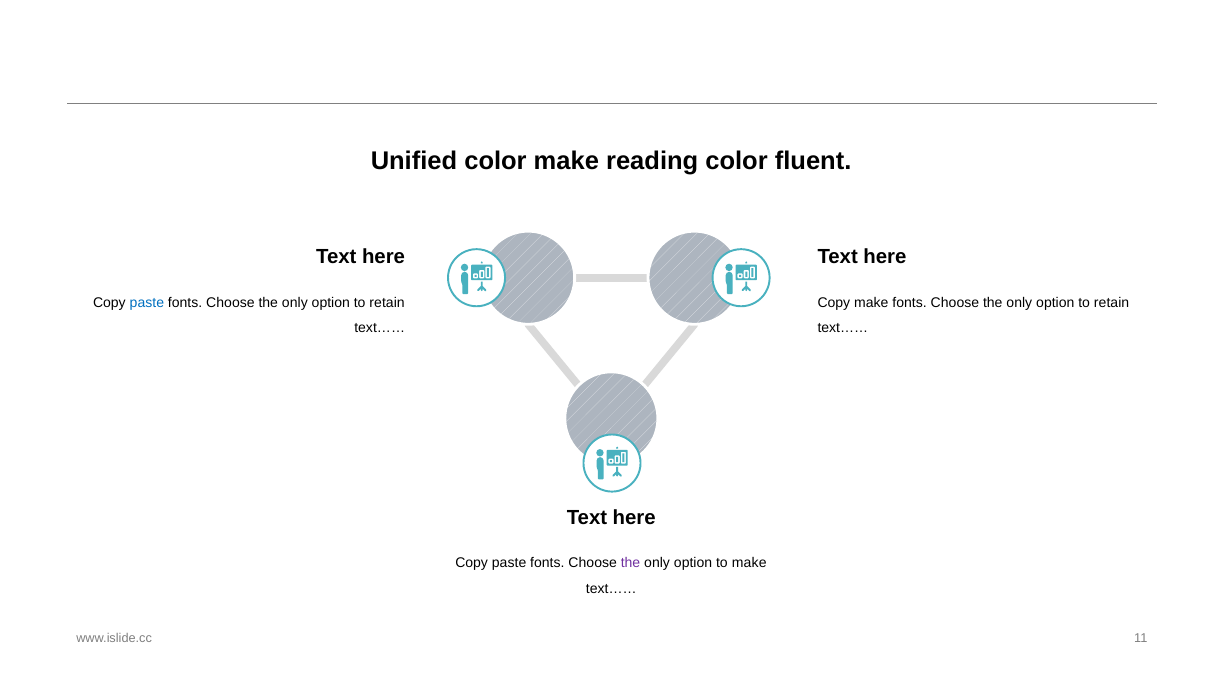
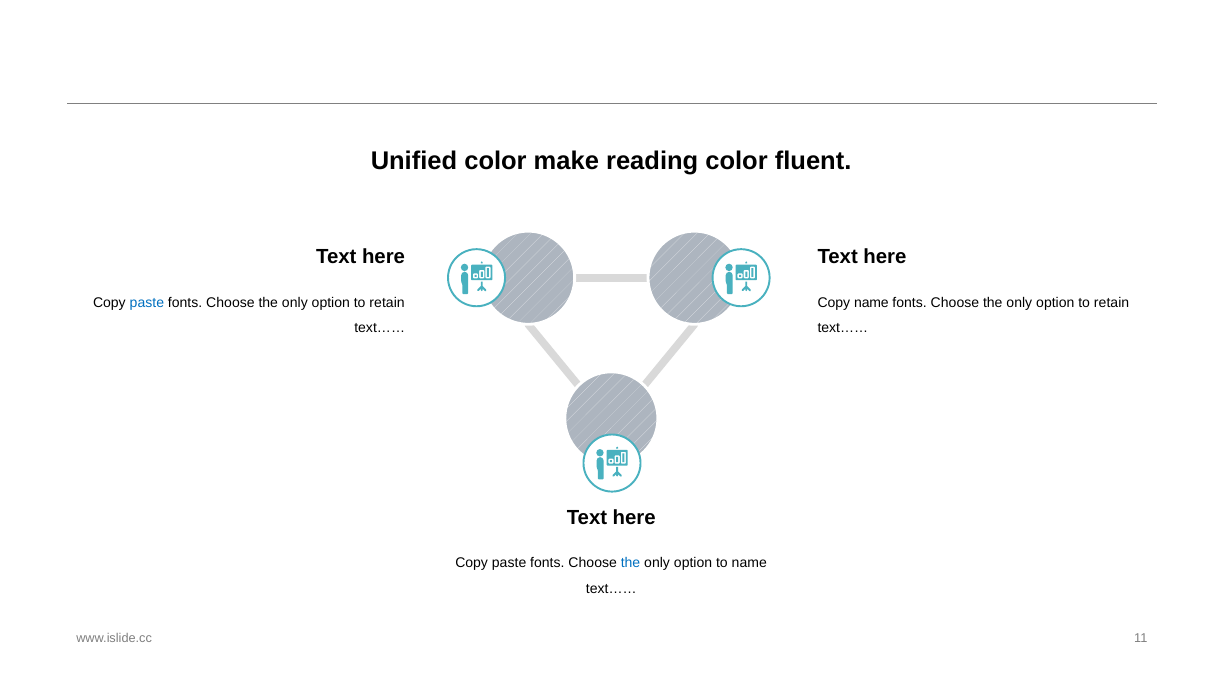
Copy make: make -> name (871, 303)
the colour: purple -> blue (631, 563)
to make: make -> name (749, 563)
